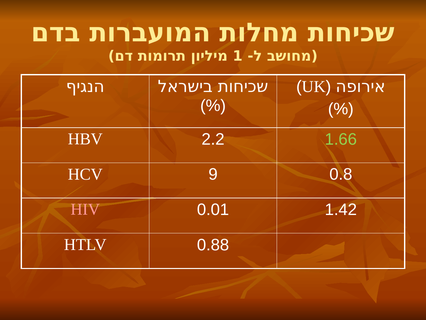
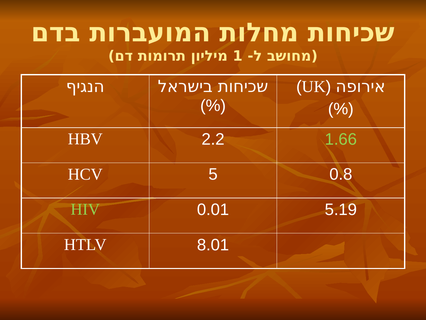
9: 9 -> 5 (213, 174)
HIV colour: pink -> light green (85, 209)
1.42: 1.42 -> 5.19 (341, 209)
0.88: 0.88 -> 8.01 (213, 244)
